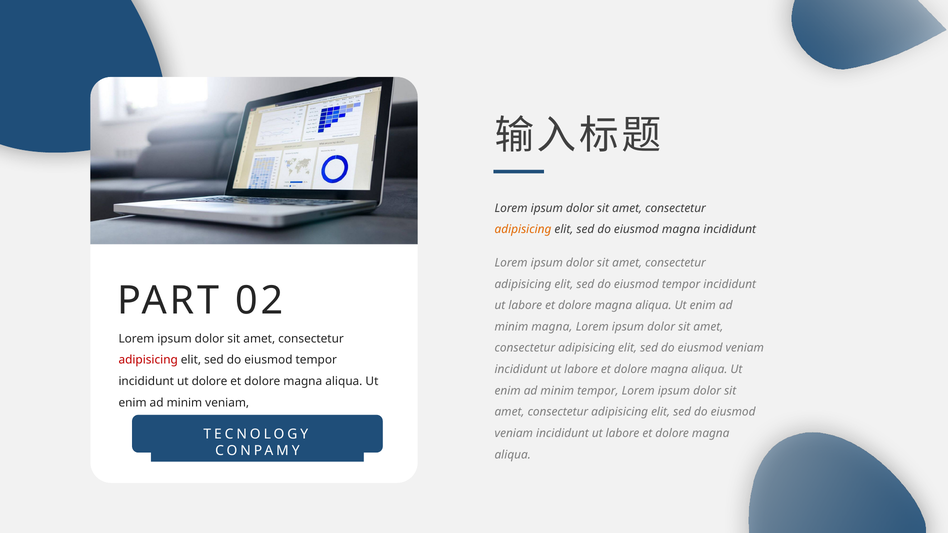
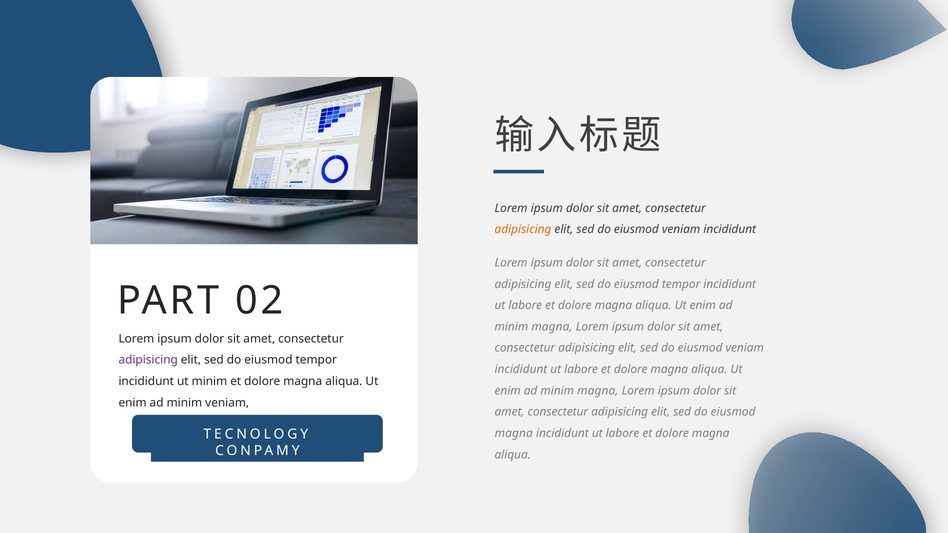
magna: magna -> veniam (681, 230)
adipisicing colour: red -> purple (148, 360)
ut dolore: dolore -> minim (209, 382)
tempor: tempor -> magna (598, 391)
veniam: veniam -> magna (514, 434)
